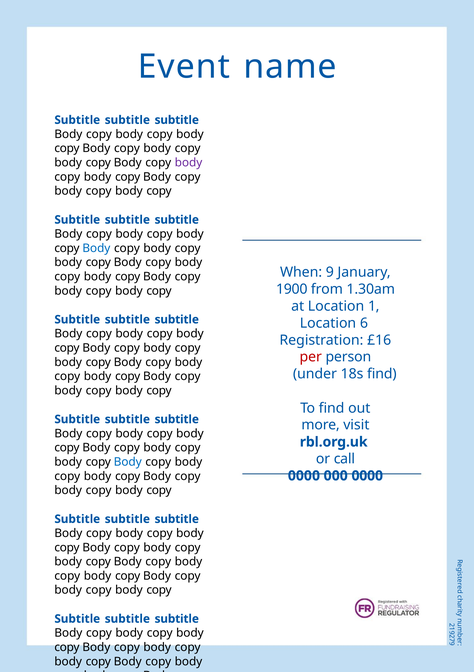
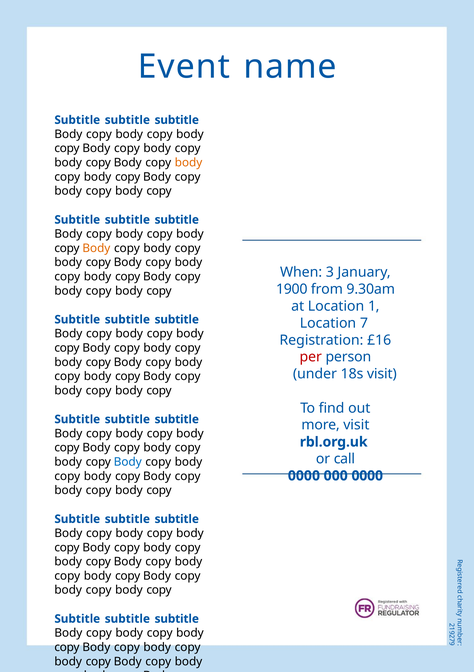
body colour: purple -> orange (189, 163)
Body colour: blue -> orange (96, 248)
When 9: 9 -> 3 (330, 272)
1.30am: 1.30am -> 9.30am (371, 289)
Location 6: 6 -> 7 (364, 323)
18s find: find -> visit (382, 374)
